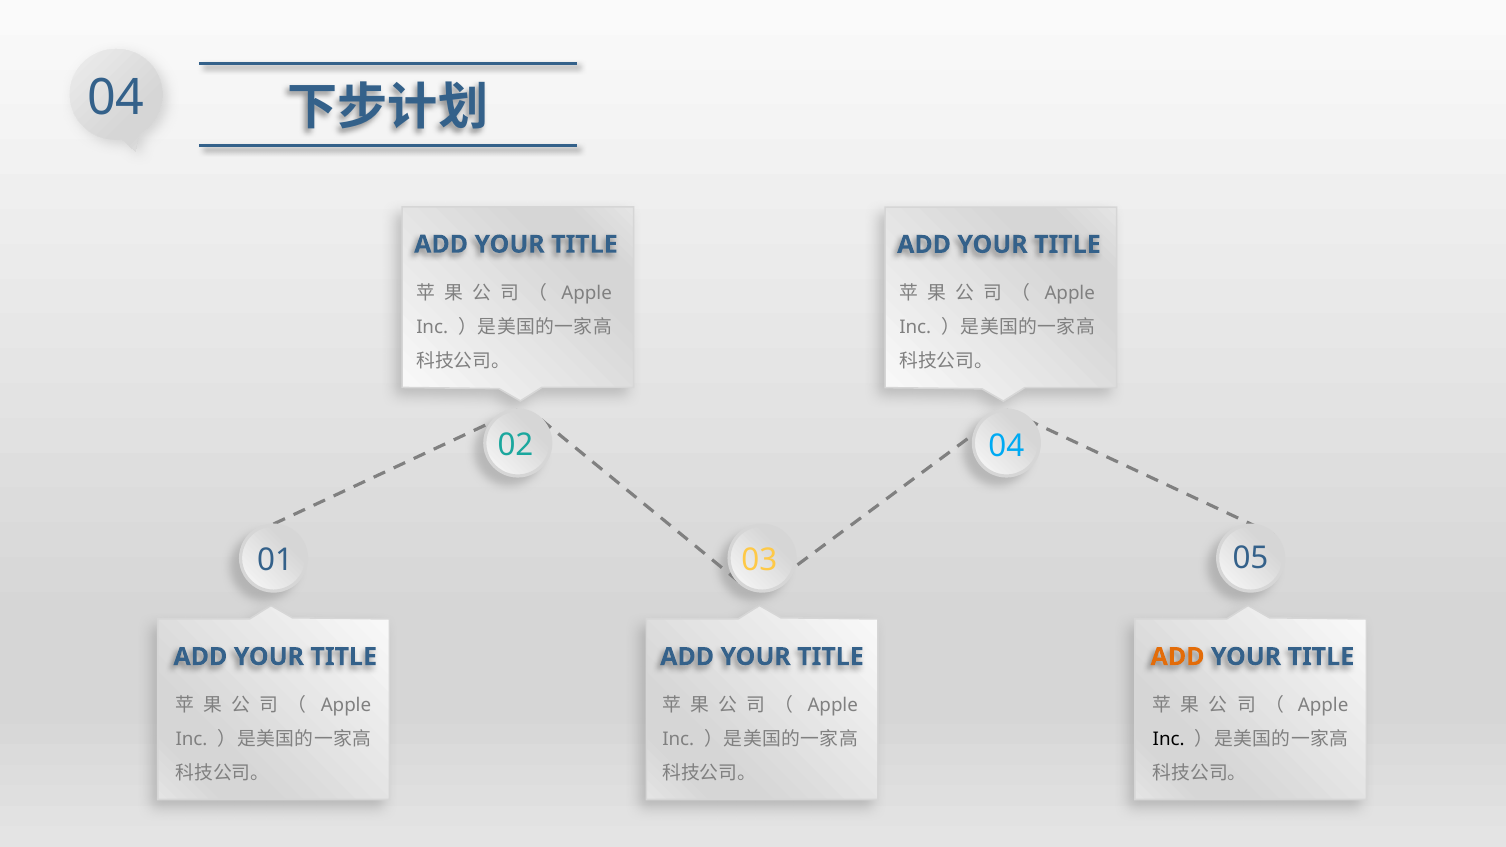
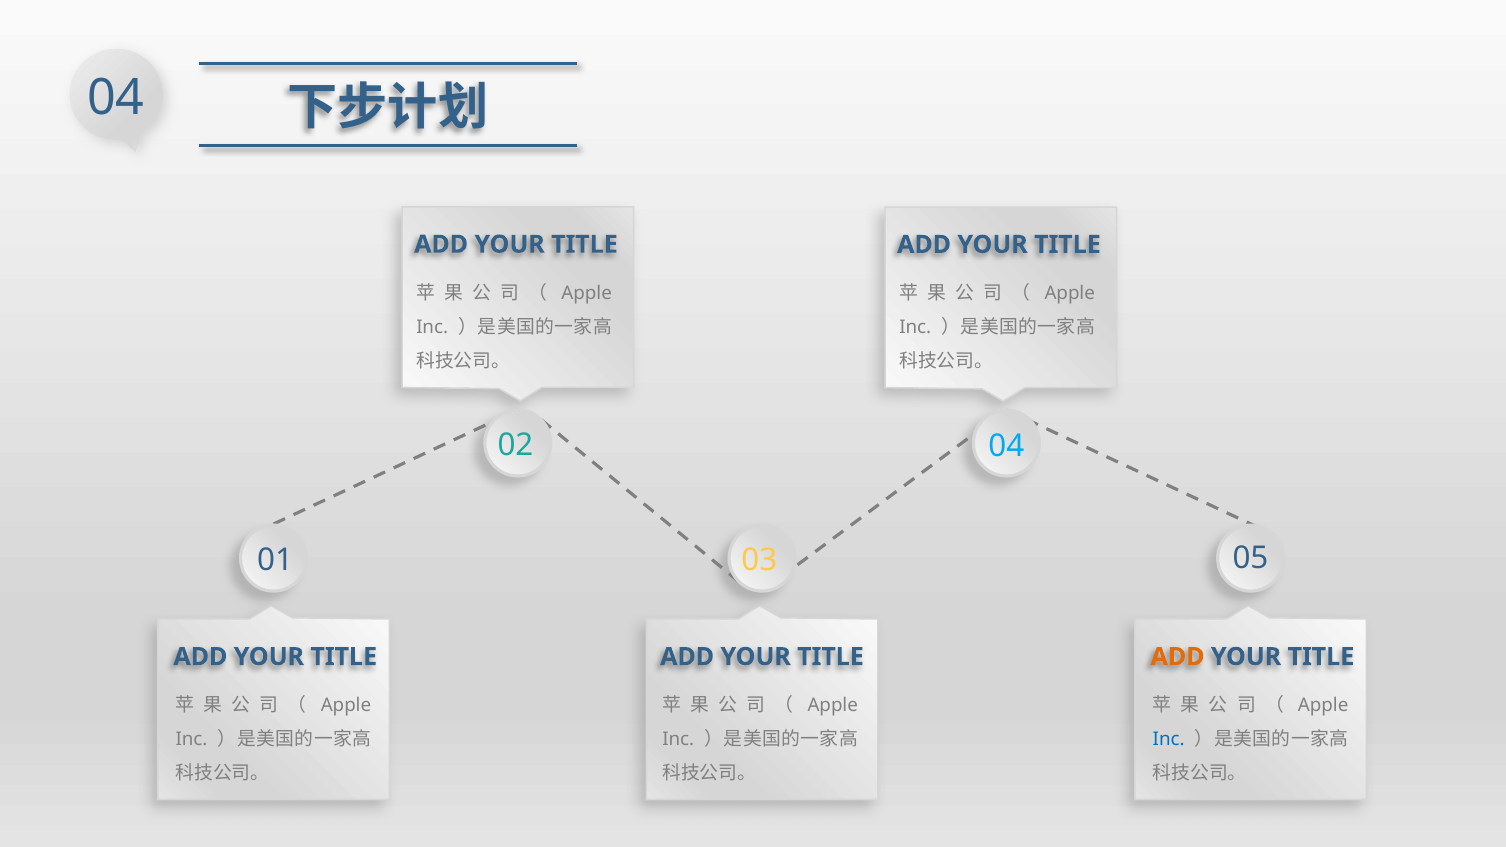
Inc colour: black -> blue (1169, 740)
